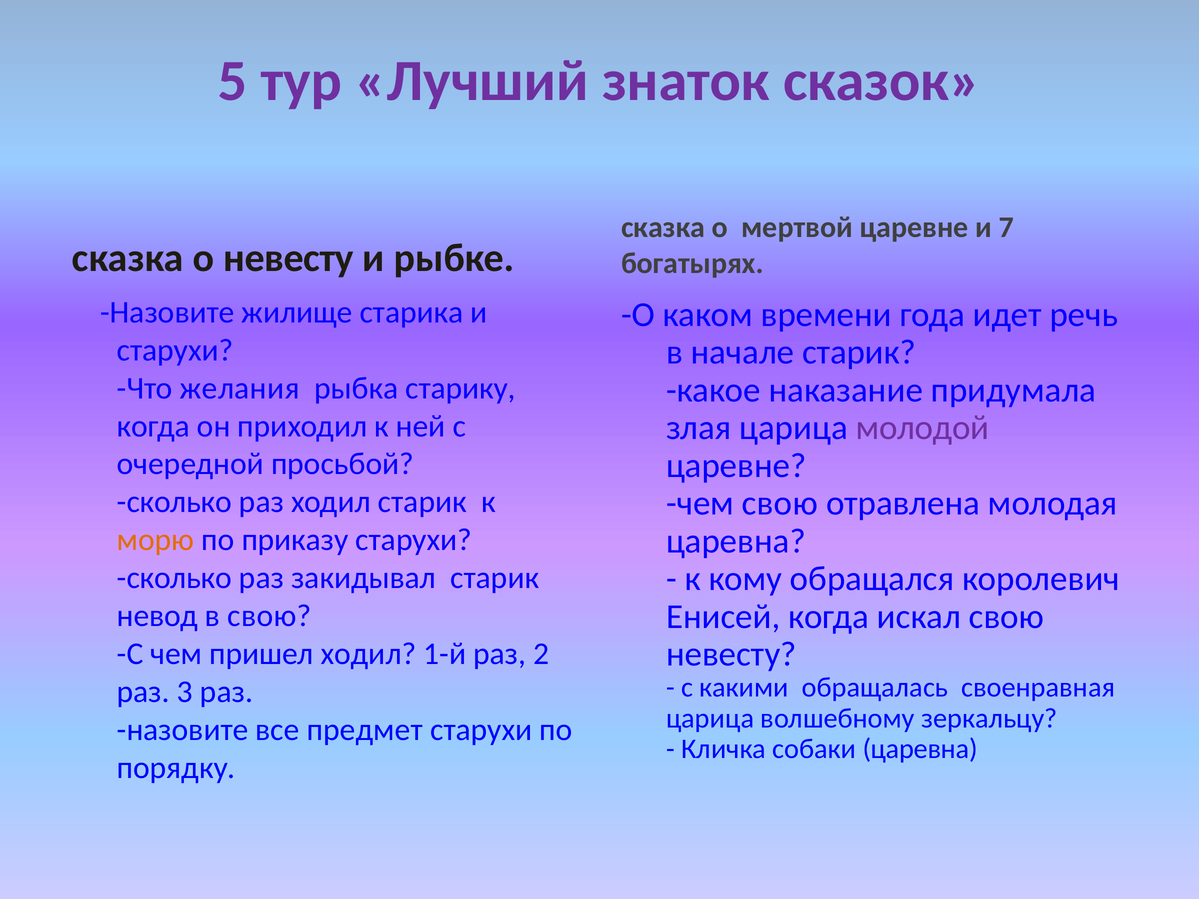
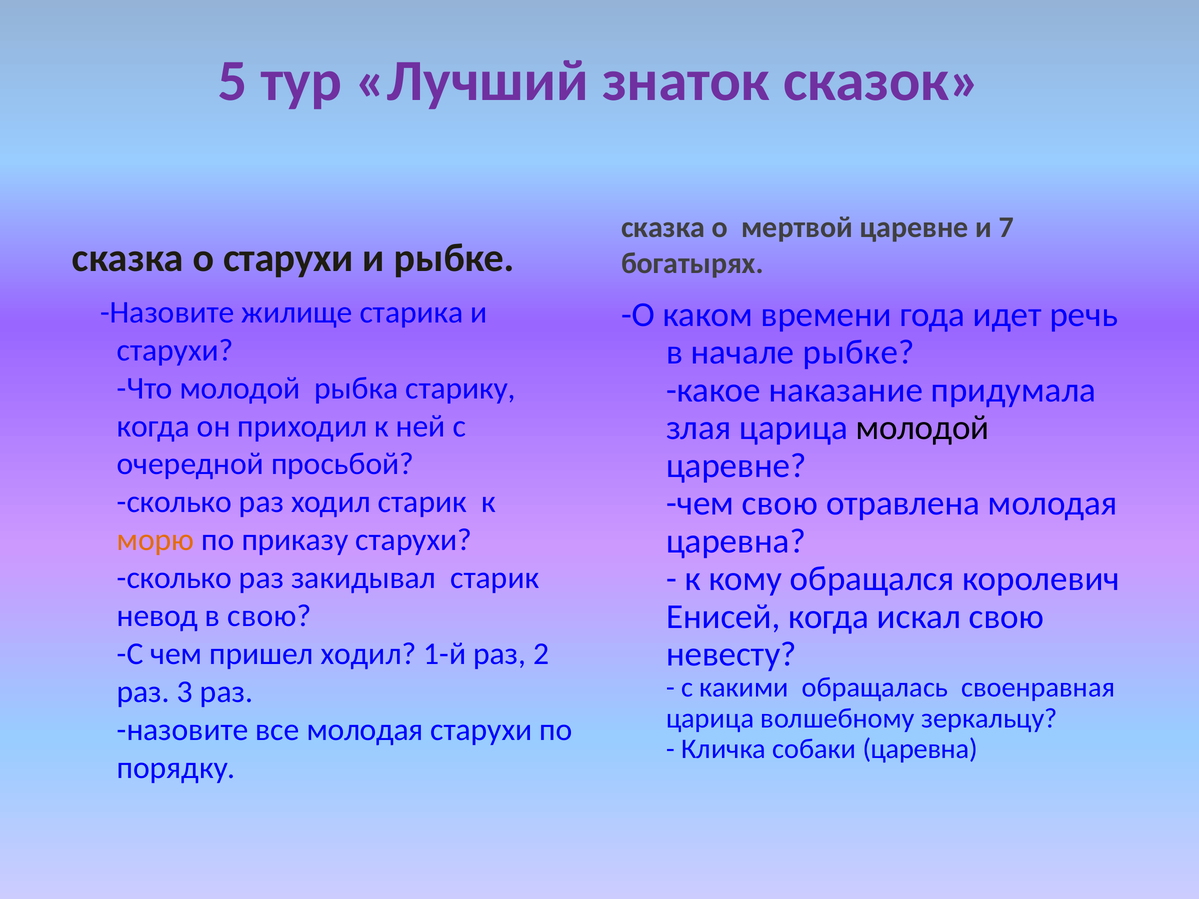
о невесту: невесту -> старухи (288, 258)
начале старик: старик -> рыбке (859, 352)
Что желания: желания -> молодой (240, 388)
молодой colour: purple -> black (922, 428)
все предмет: предмет -> молодая (365, 730)
